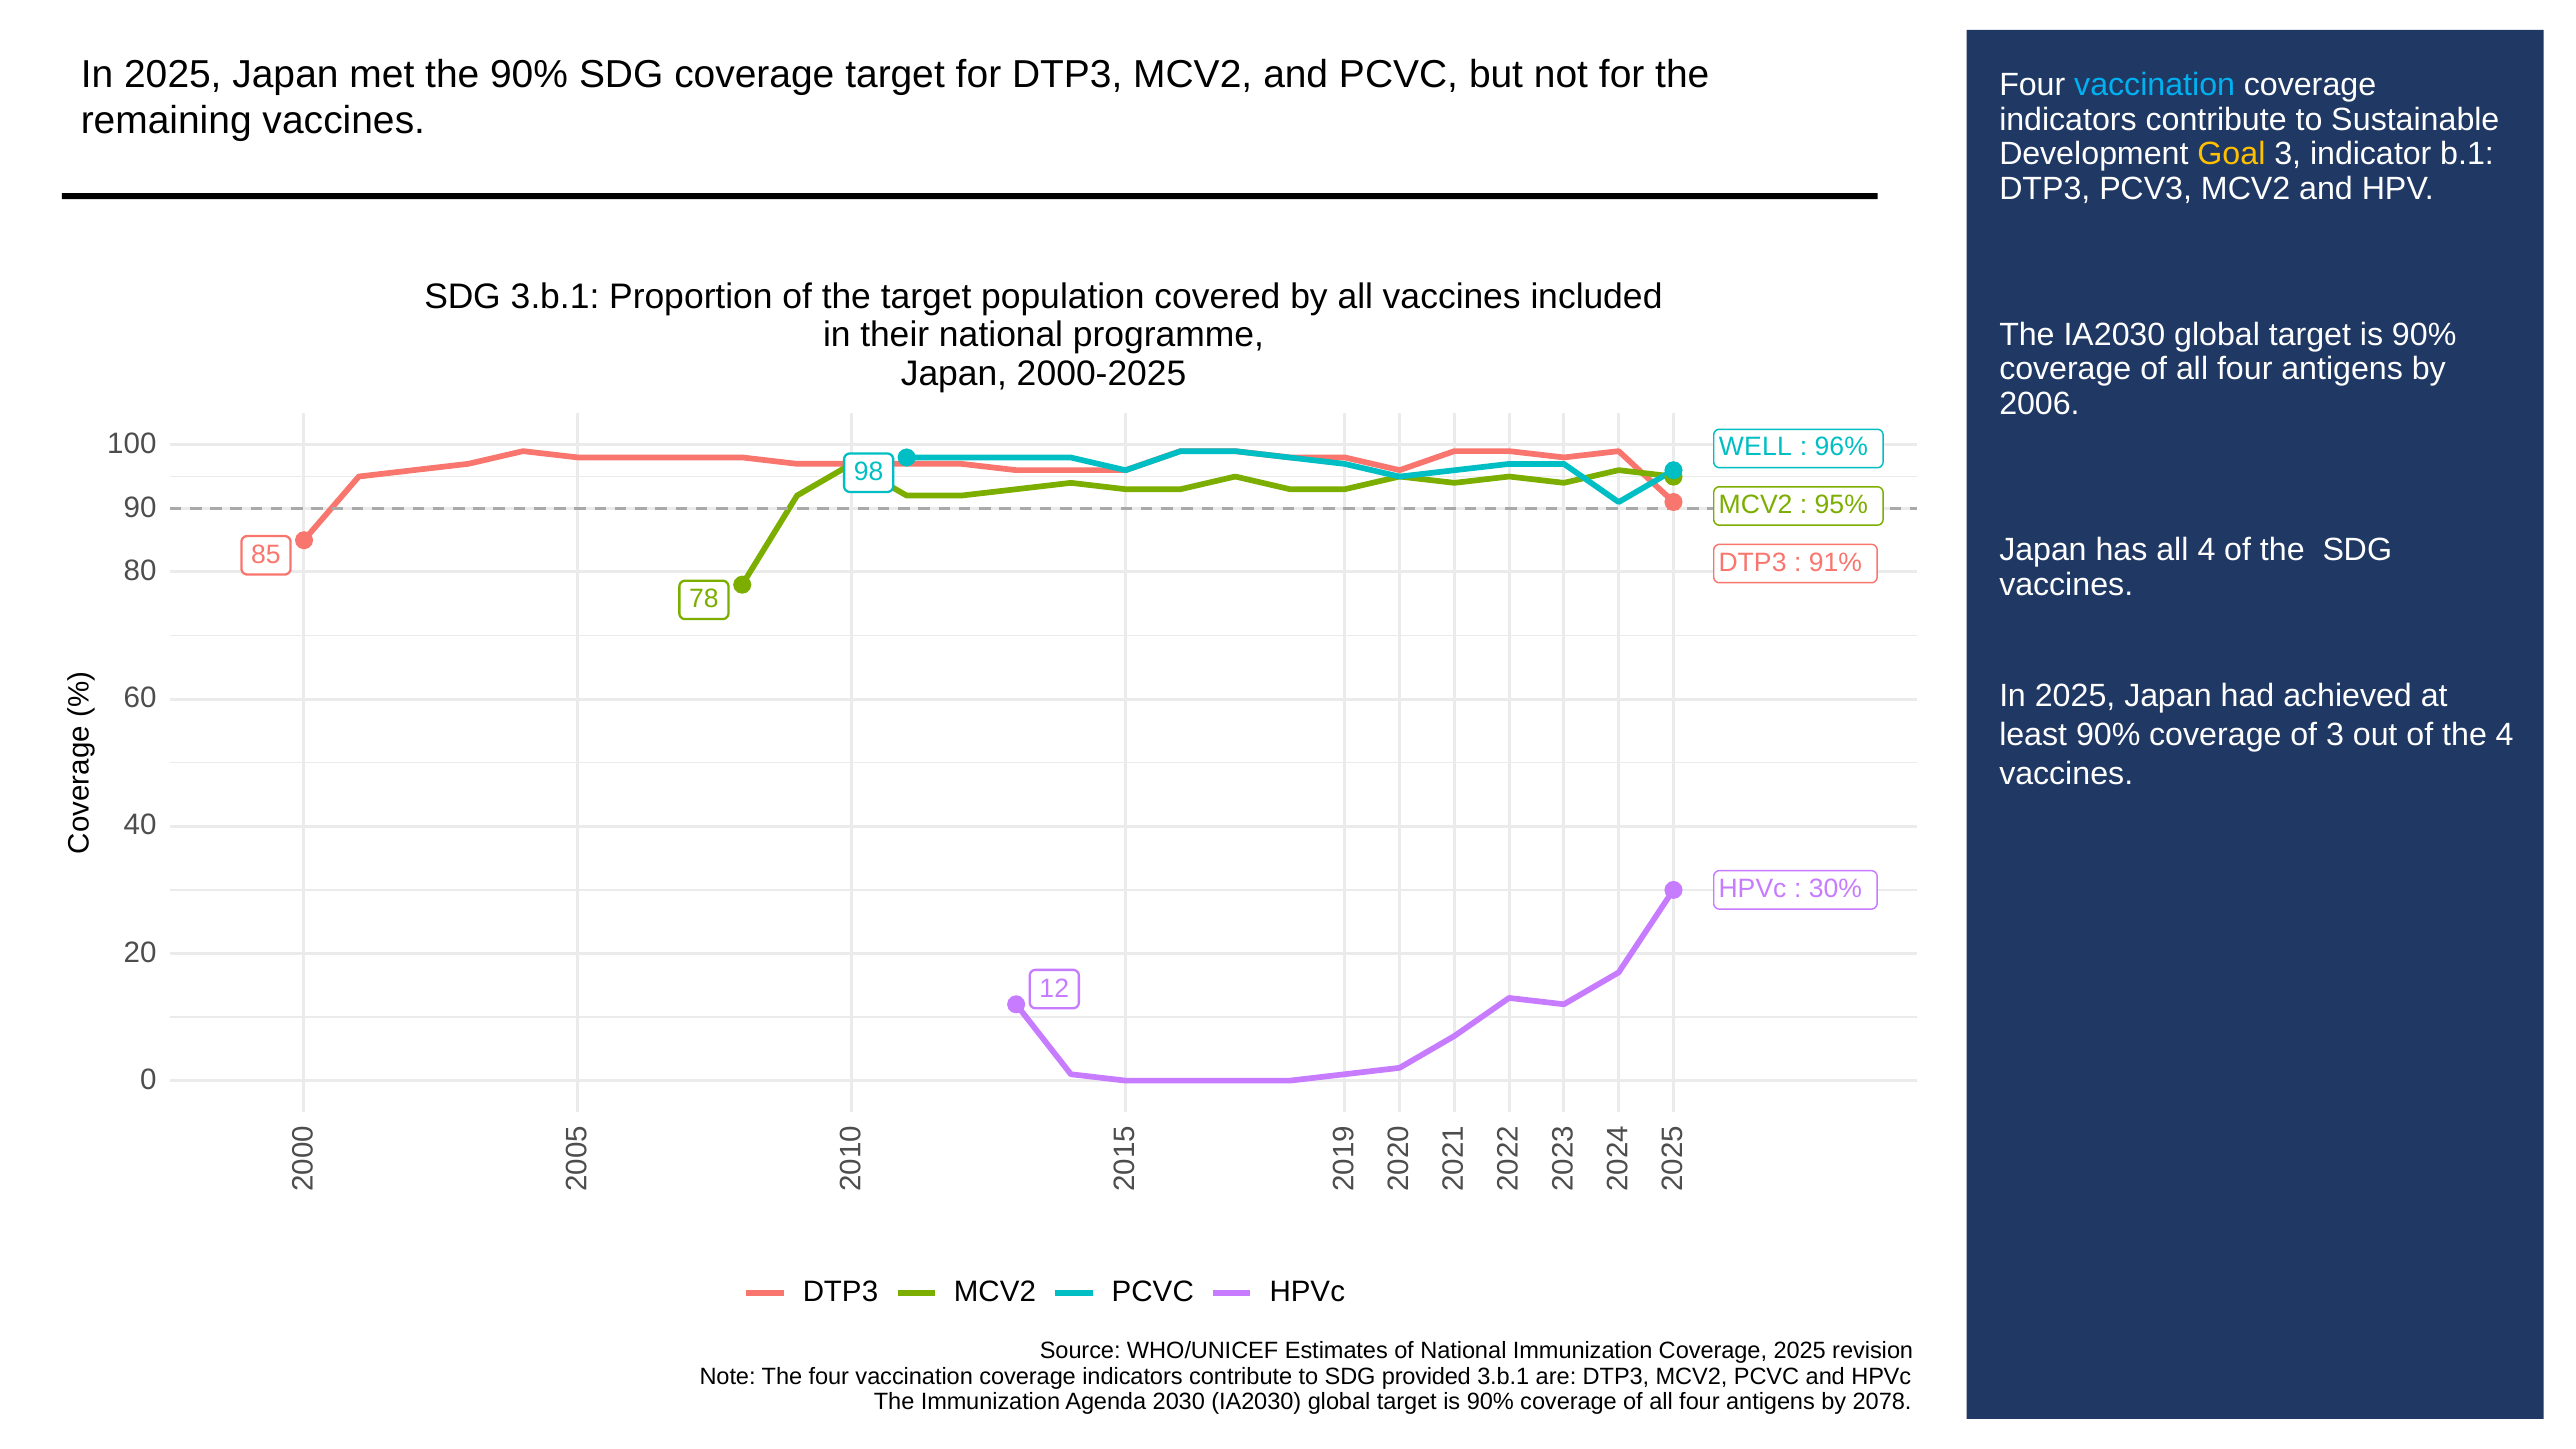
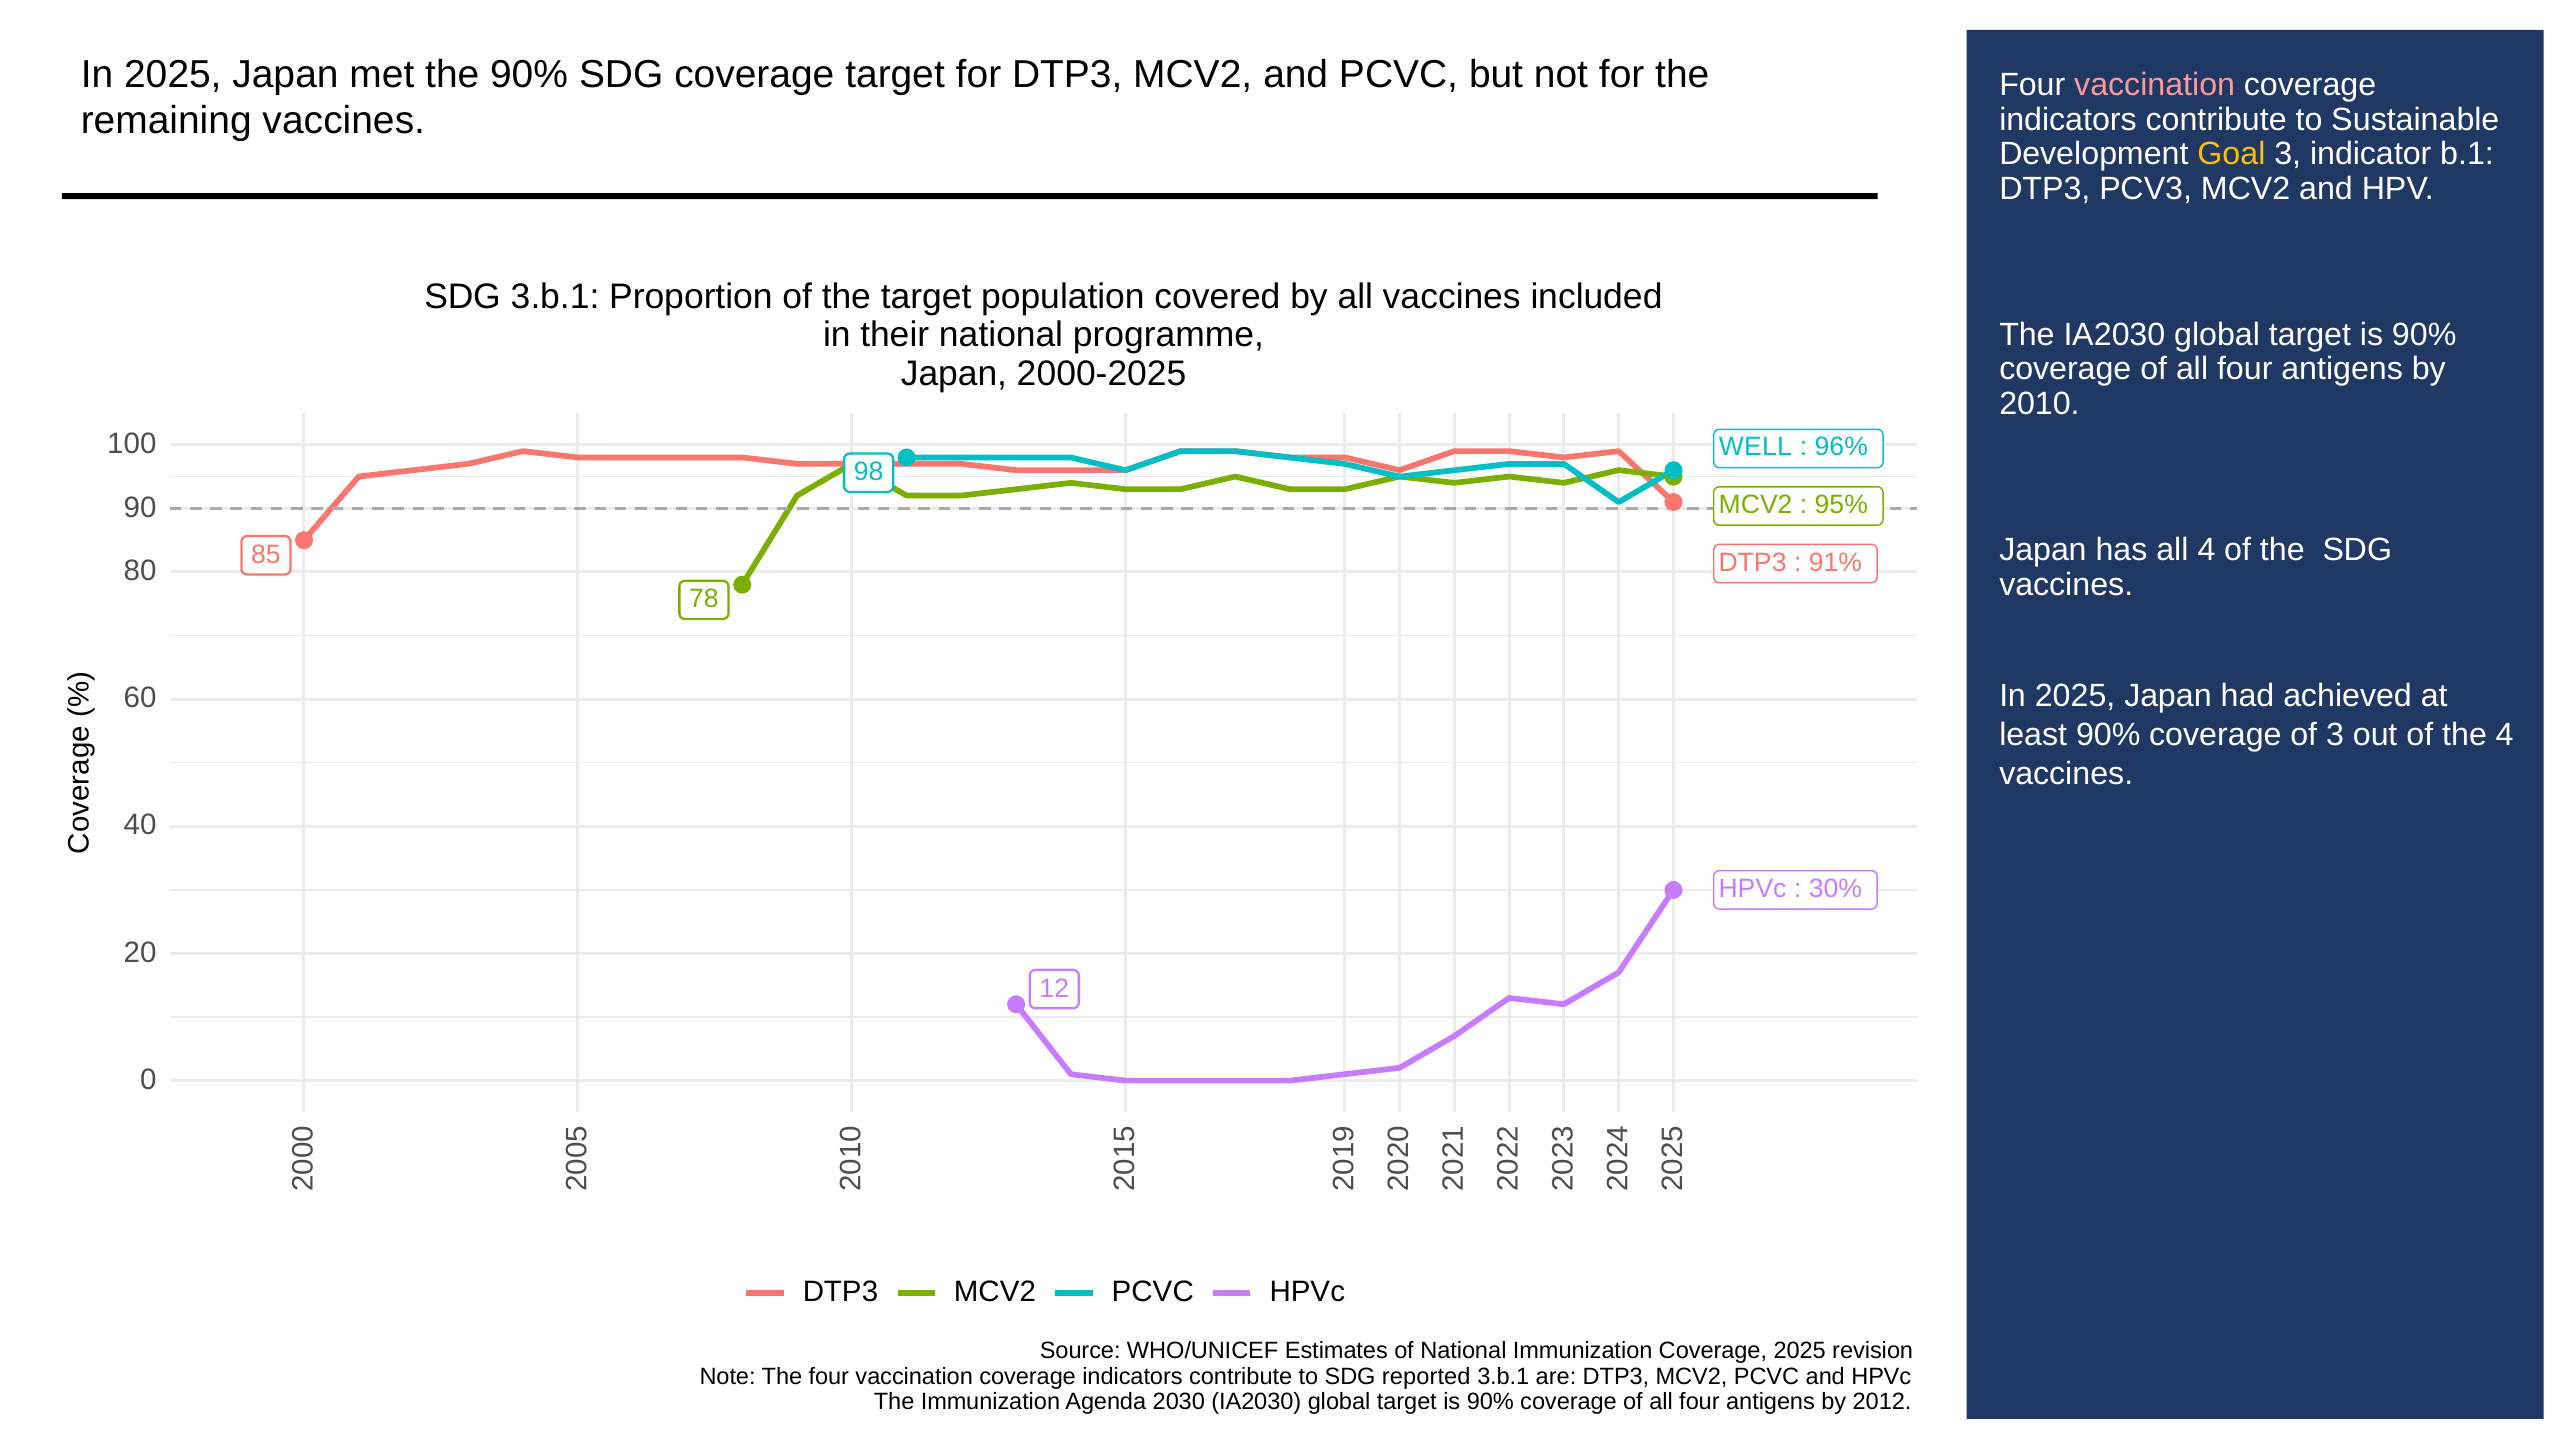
vaccination colour: light blue -> pink (2155, 85)
2006: 2006 -> 2010 (2039, 404)
provided: provided -> reported (1426, 1377)
2078: 2078 -> 2012 (1882, 1402)
